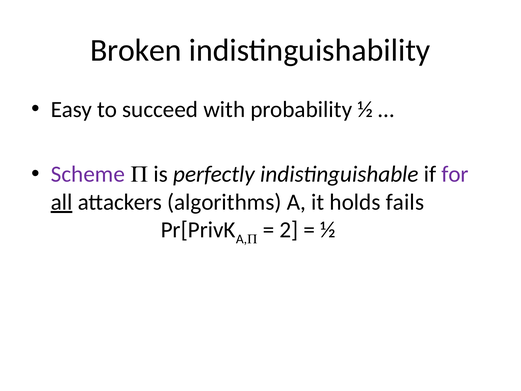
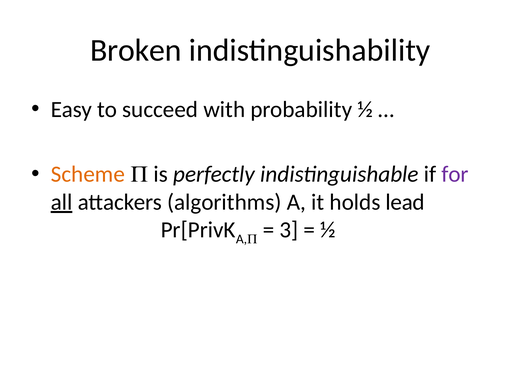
Scheme colour: purple -> orange (88, 174)
fails: fails -> lead (405, 202)
2: 2 -> 3 (289, 230)
